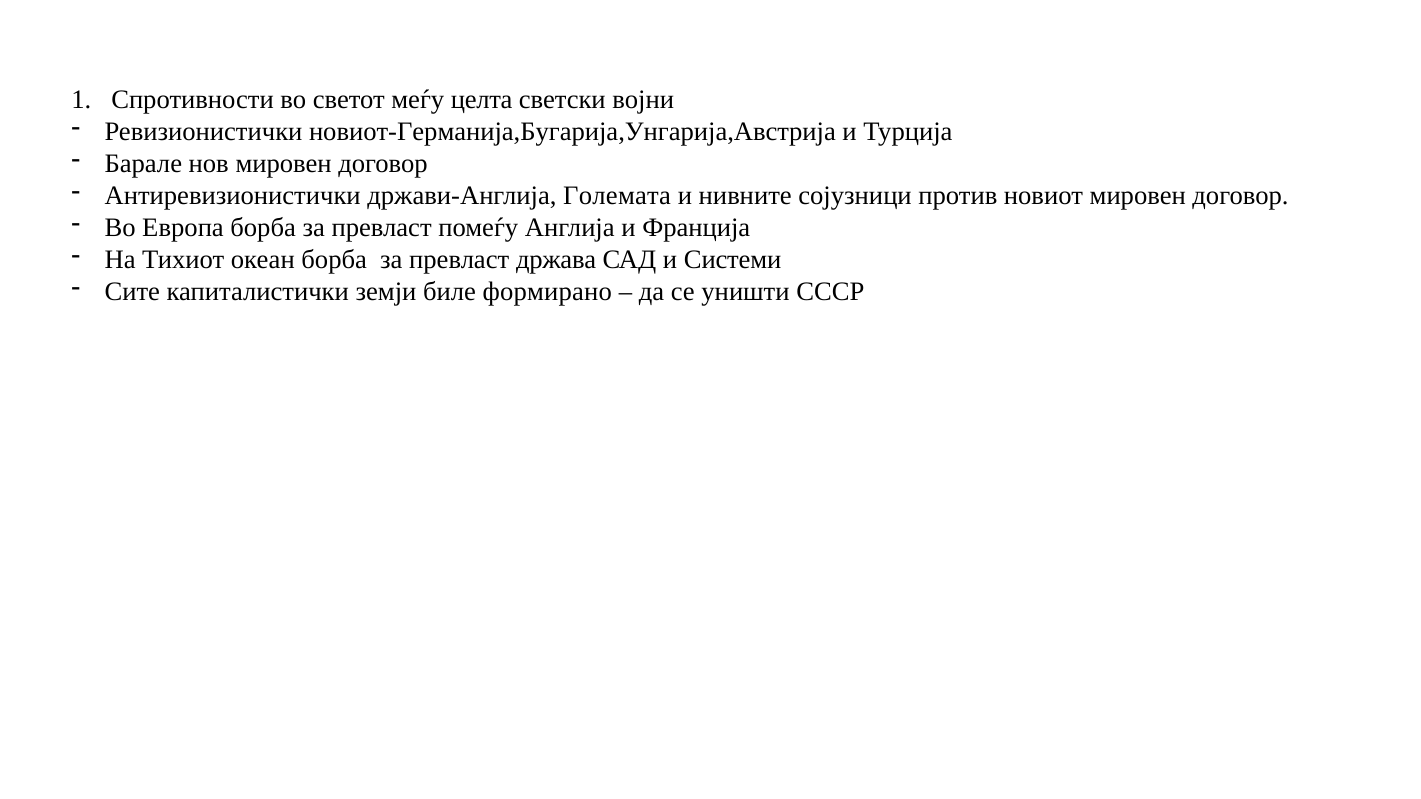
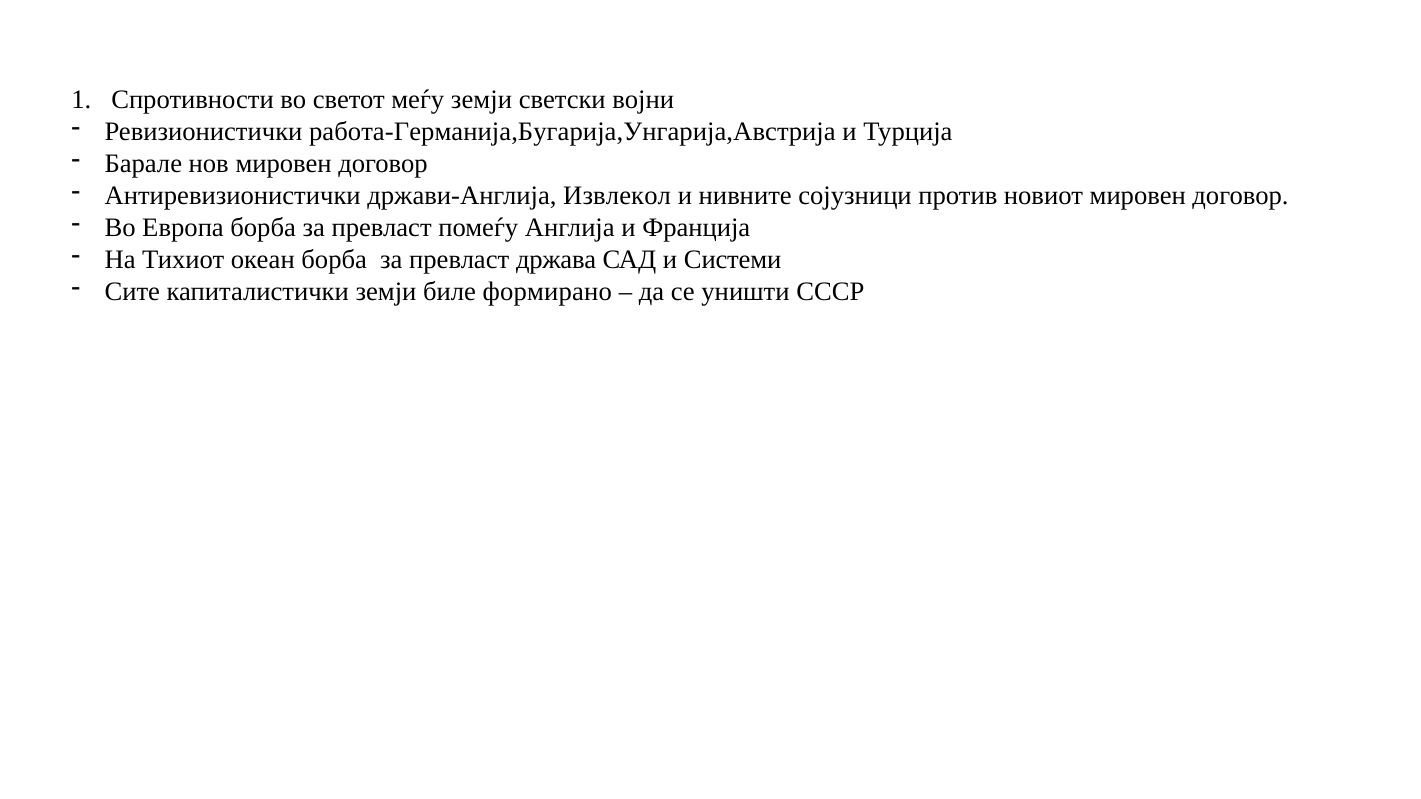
меѓу целта: целта -> земји (482, 100)
новиот-Германија,Бугарија,Унгарија,Австрија: новиот-Германија,Бугарија,Унгарија,Австрија -> работа-Германија,Бугарија,Унгарија,Австрија (572, 132)
Големата: Големата -> Извлекол (617, 196)
